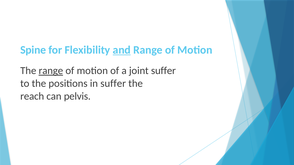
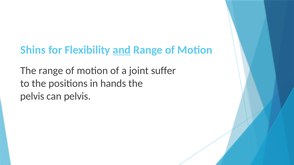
Spine: Spine -> Shins (33, 50)
range underline: present -> none (51, 71)
in suffer: suffer -> hands (113, 84)
reach: reach -> pelvis (32, 96)
